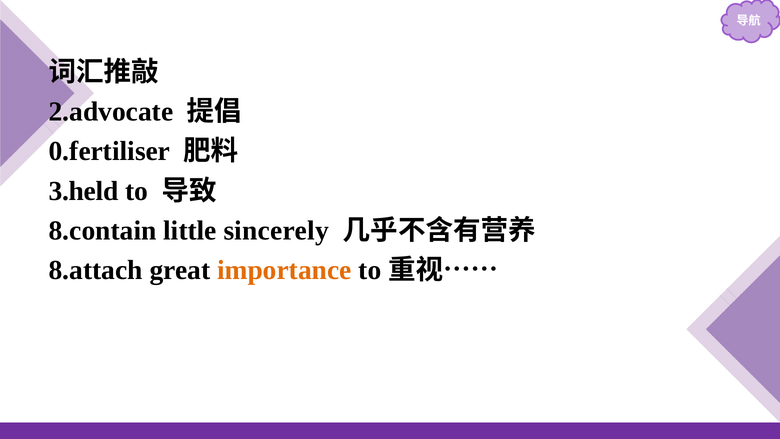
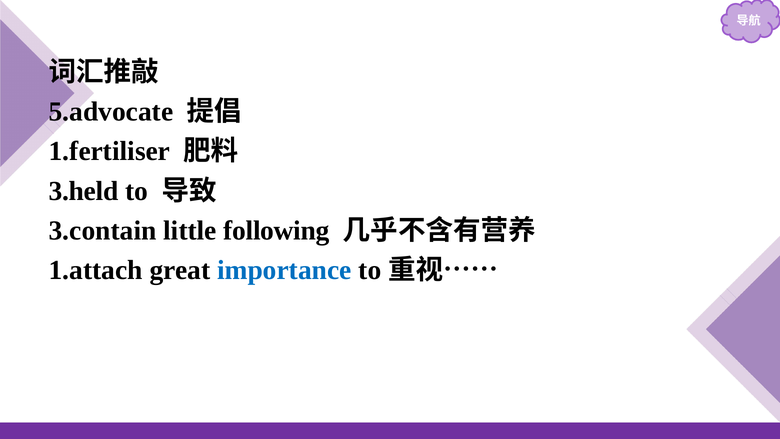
2.advocate: 2.advocate -> 5.advocate (111, 112)
0.fertiliser: 0.fertiliser -> 1.fertiliser (109, 151)
8.contain: 8.contain -> 3.contain (103, 230)
sincerely: sincerely -> following (276, 230)
8.attach: 8.attach -> 1.attach (96, 270)
importance colour: orange -> blue (284, 270)
